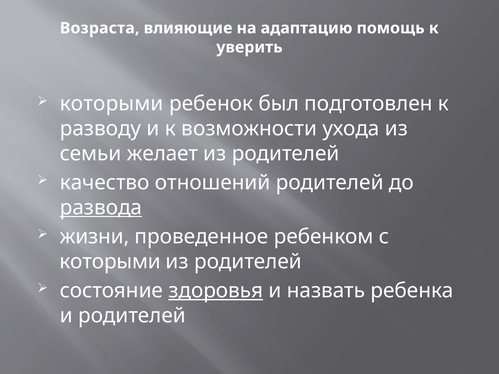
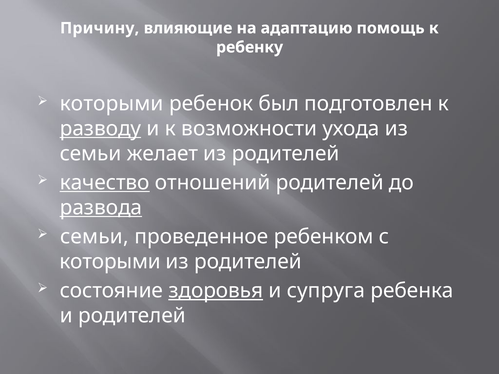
Возраста: Возраста -> Причину (100, 28)
уверить: уверить -> ребенку (250, 47)
разводу underline: none -> present (100, 129)
качество underline: none -> present (105, 183)
жизни: жизни -> семьи (94, 237)
назвать: назвать -> супруга (326, 291)
